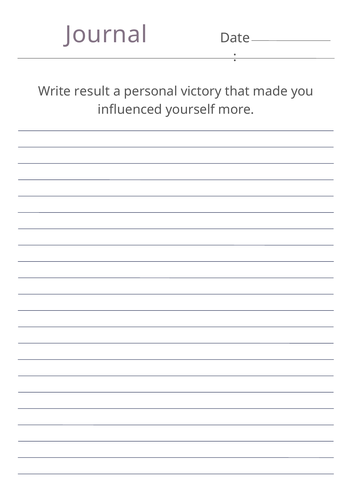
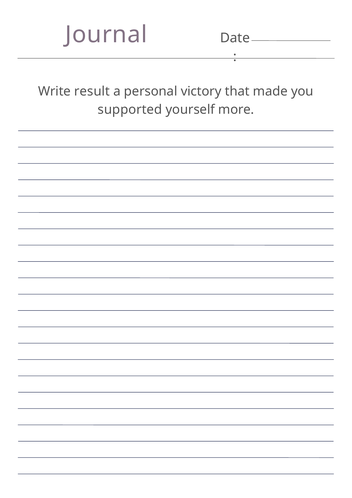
influenced: influenced -> supported (130, 110)
